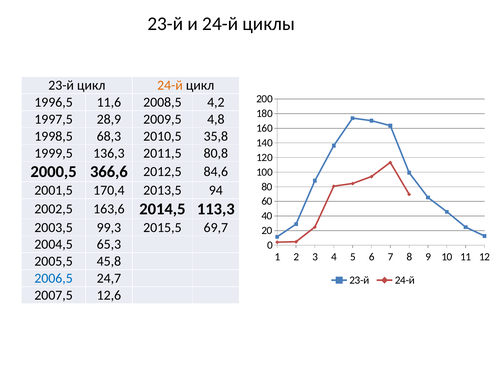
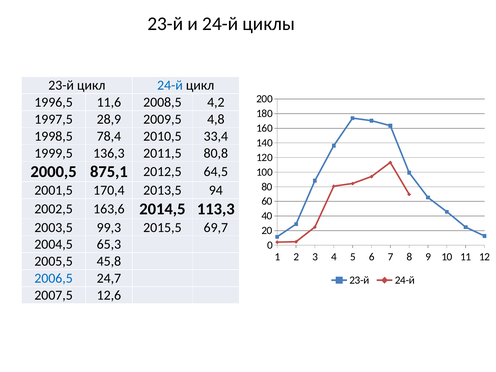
24-й colour: orange -> blue (170, 85)
68,3: 68,3 -> 78,4 (109, 136)
35,8: 35,8 -> 33,4 (216, 136)
366,6: 366,6 -> 875,1 (109, 172)
84,6: 84,6 -> 64,5 (216, 172)
